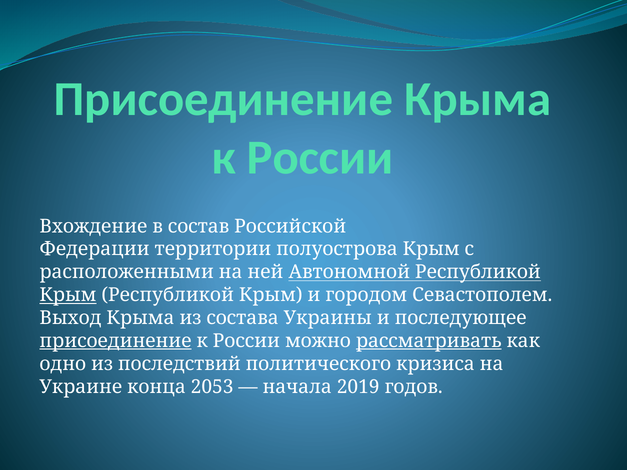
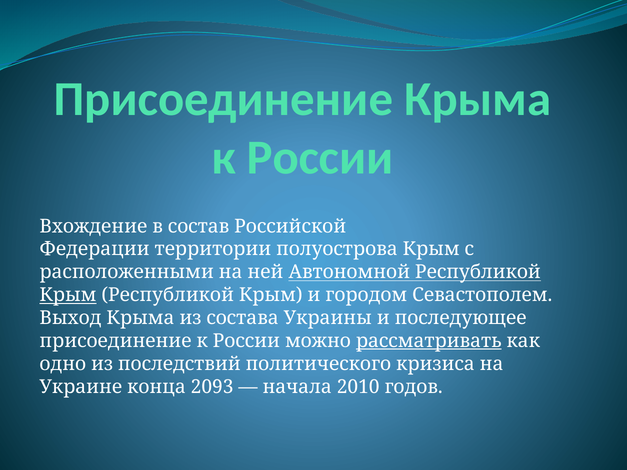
присоединение underline: present -> none (116, 341)
2053: 2053 -> 2093 (212, 387)
2019: 2019 -> 2010 (358, 387)
